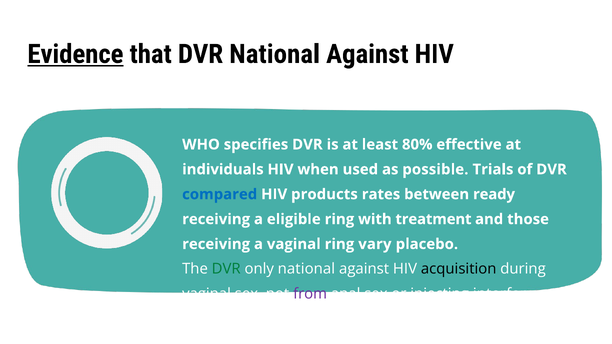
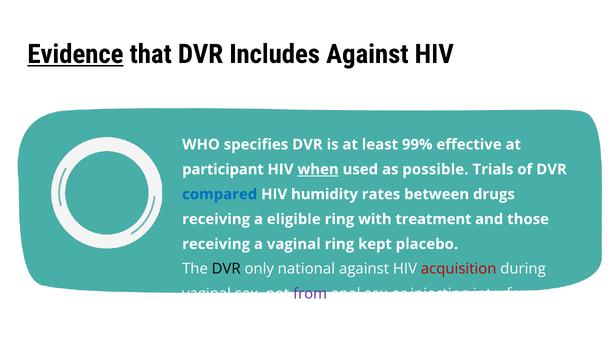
DVR National: National -> Includes (275, 54)
80%: 80% -> 99% (417, 145)
individuals: individuals -> participant (223, 170)
when underline: none -> present (318, 170)
products: products -> humidity (325, 194)
ready: ready -> drugs (494, 194)
vary: vary -> kept (375, 244)
DVR colour: green -> black (226, 269)
acquisition colour: black -> red (459, 269)
